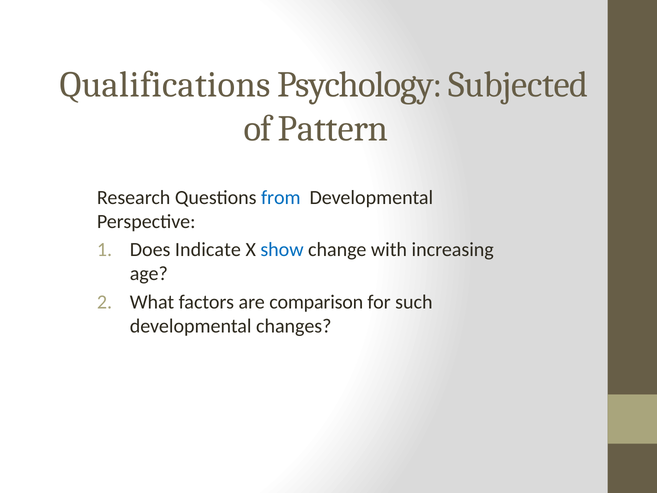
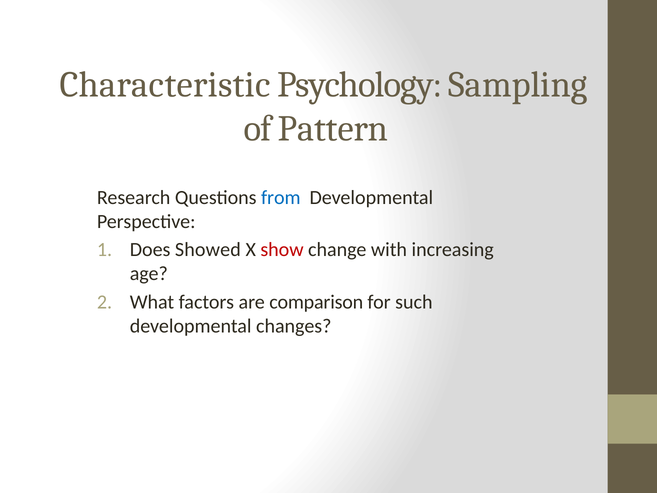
Qualifications: Qualifications -> Characteristic (165, 85)
Subjected: Subjected -> Sampling (518, 85)
Indicate: Indicate -> Showed (208, 250)
show colour: blue -> red (282, 250)
